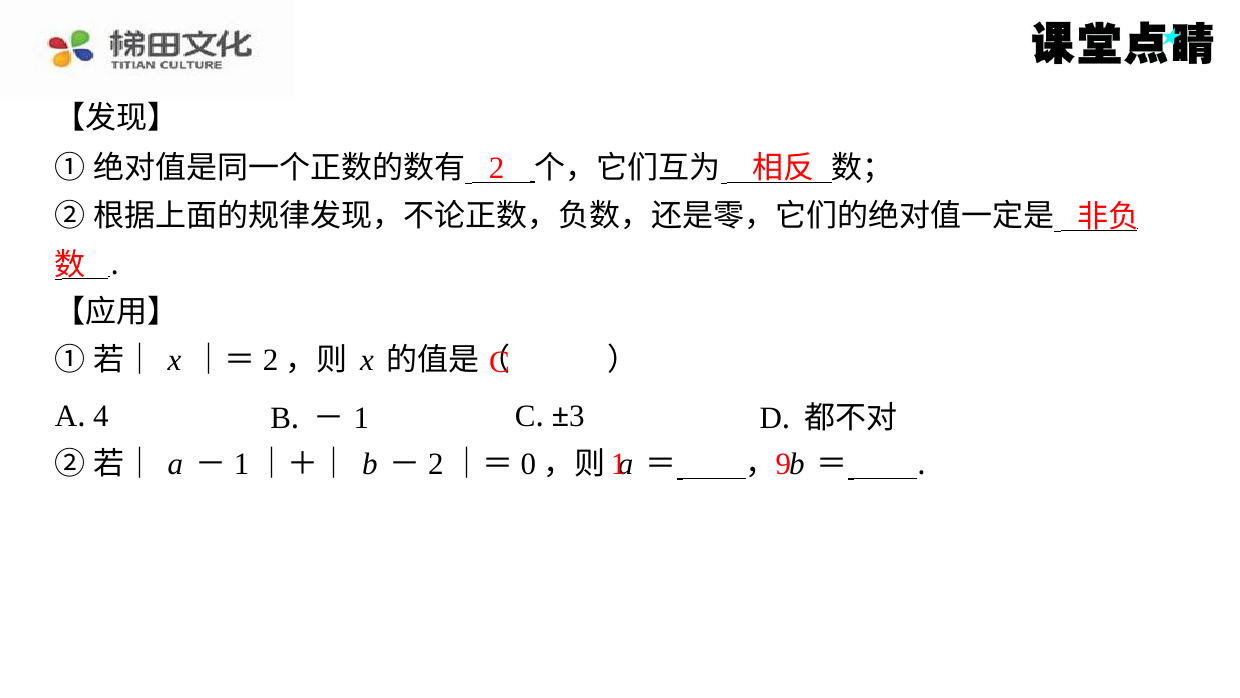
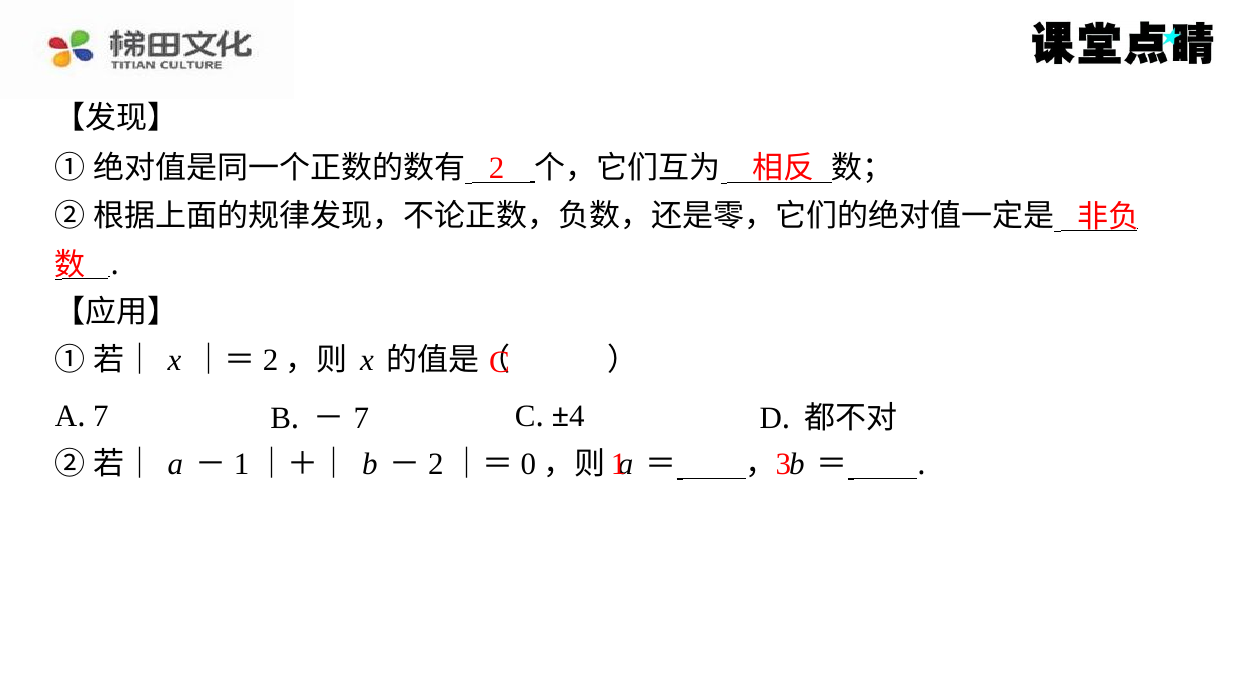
4: 4 -> 7 (101, 416)
1: 1 -> 7 (361, 418)
3: 3 -> 4 (577, 416)
9: 9 -> 3 (783, 464)
